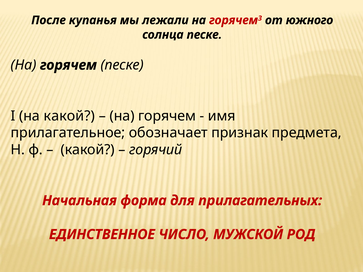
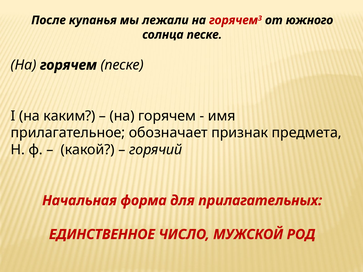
на какой: какой -> каким (69, 116)
